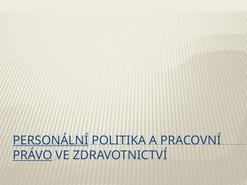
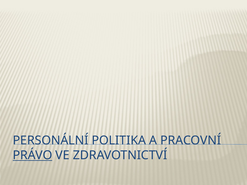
PERSONÁLNÍ underline: present -> none (51, 141)
